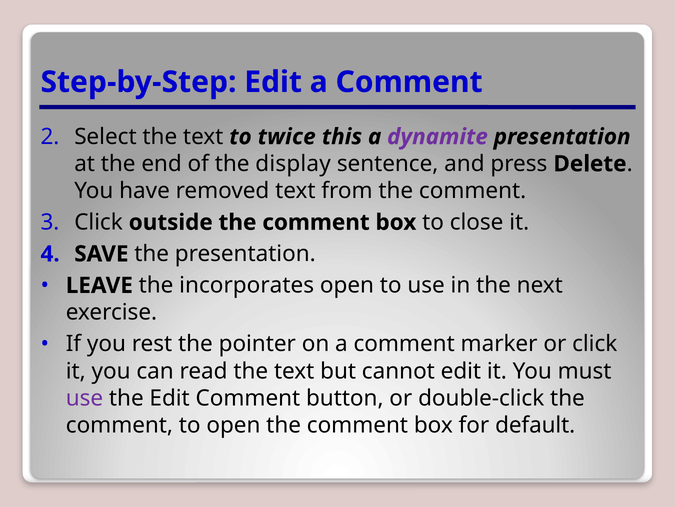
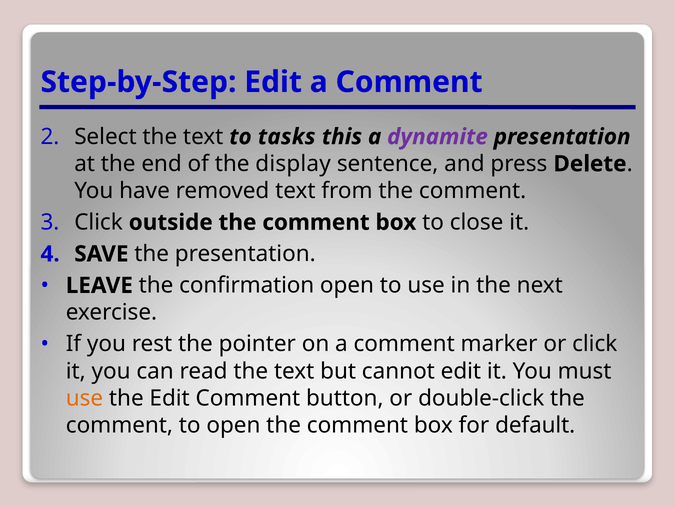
twice: twice -> tasks (287, 137)
incorporates: incorporates -> confirmation (247, 285)
use colour: purple -> orange (84, 398)
